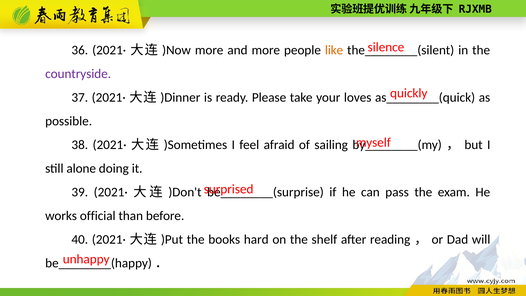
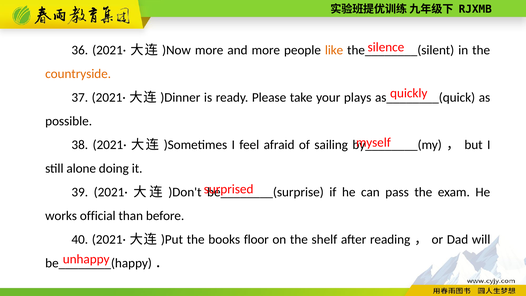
countryside colour: purple -> orange (78, 74)
loves: loves -> plays (358, 97)
hard: hard -> floor (256, 239)
